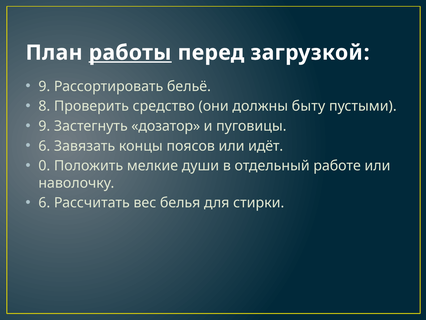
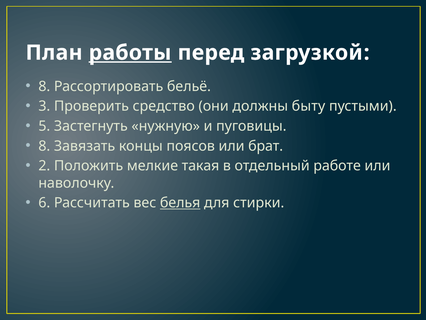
9: 9 -> 8 (44, 86)
8: 8 -> 3 (44, 106)
9: 9 -> 5 (44, 126)
дозатор: дозатор -> нужную (166, 126)
6: 6 -> 8 (44, 146)
идёт: идёт -> брат (266, 146)
0: 0 -> 2 (44, 166)
души: души -> такая (201, 166)
белья underline: none -> present (180, 203)
